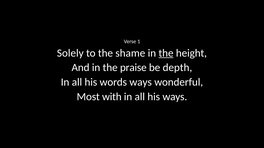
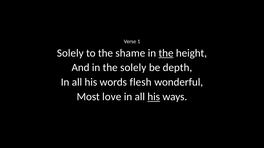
the praise: praise -> solely (133, 68)
words ways: ways -> flesh (141, 82)
with: with -> love (112, 97)
his underline: none -> present (154, 97)
